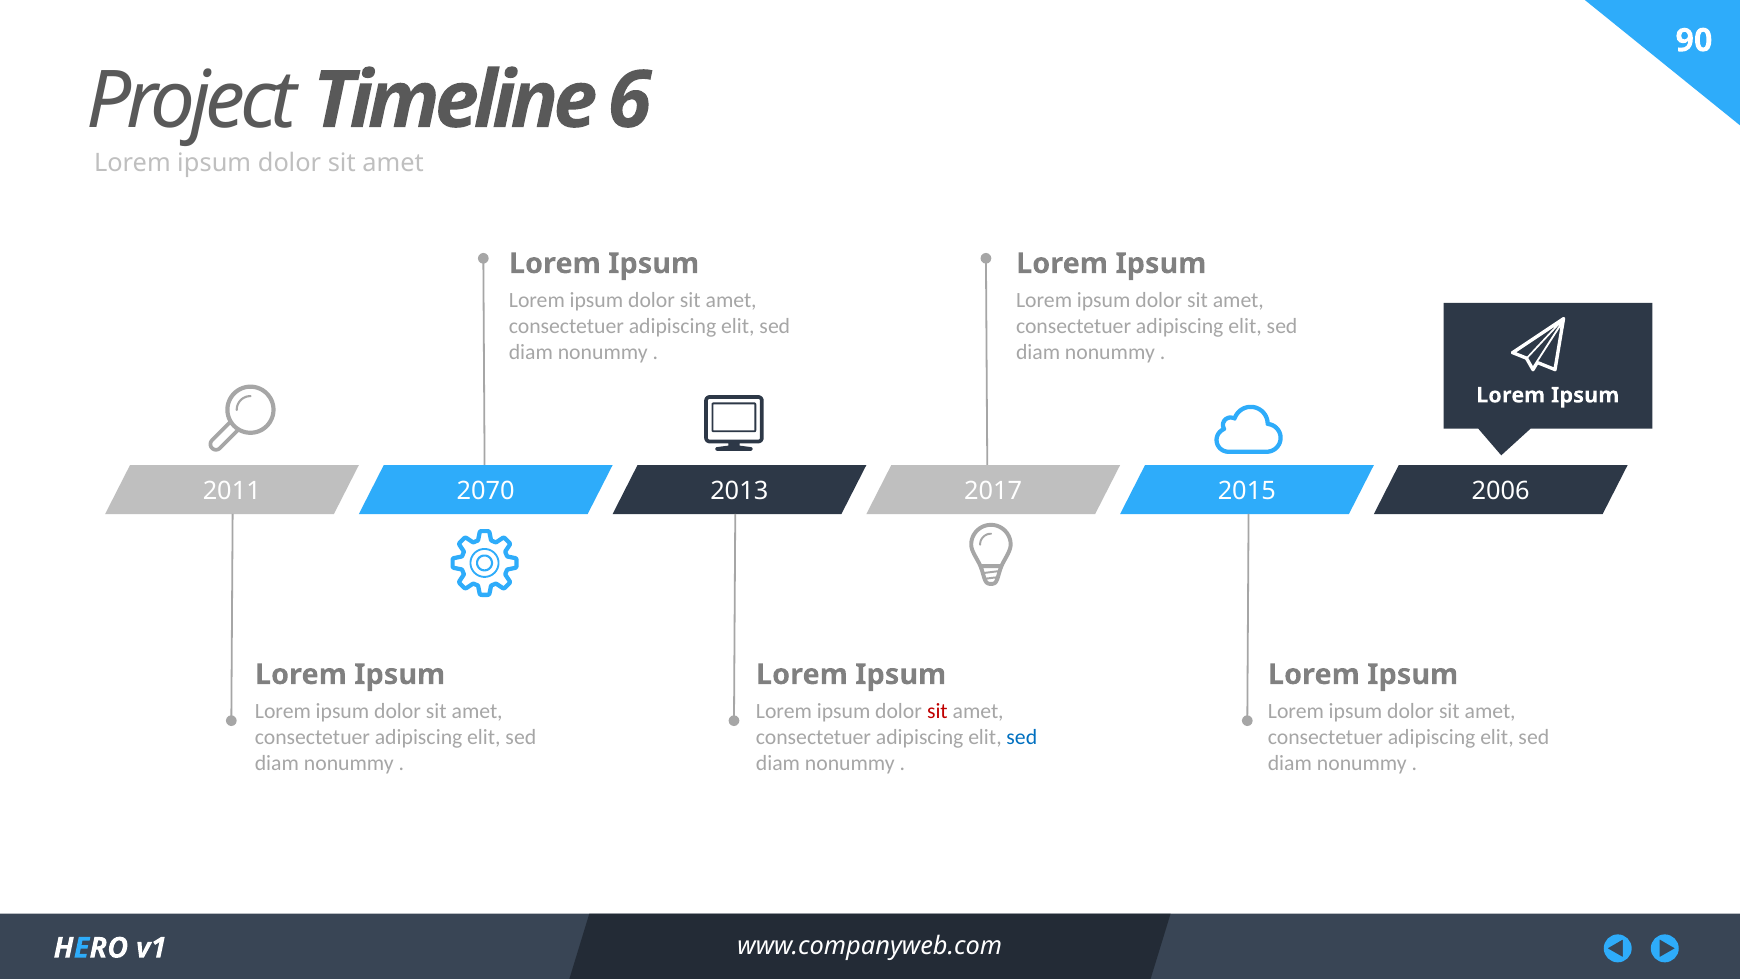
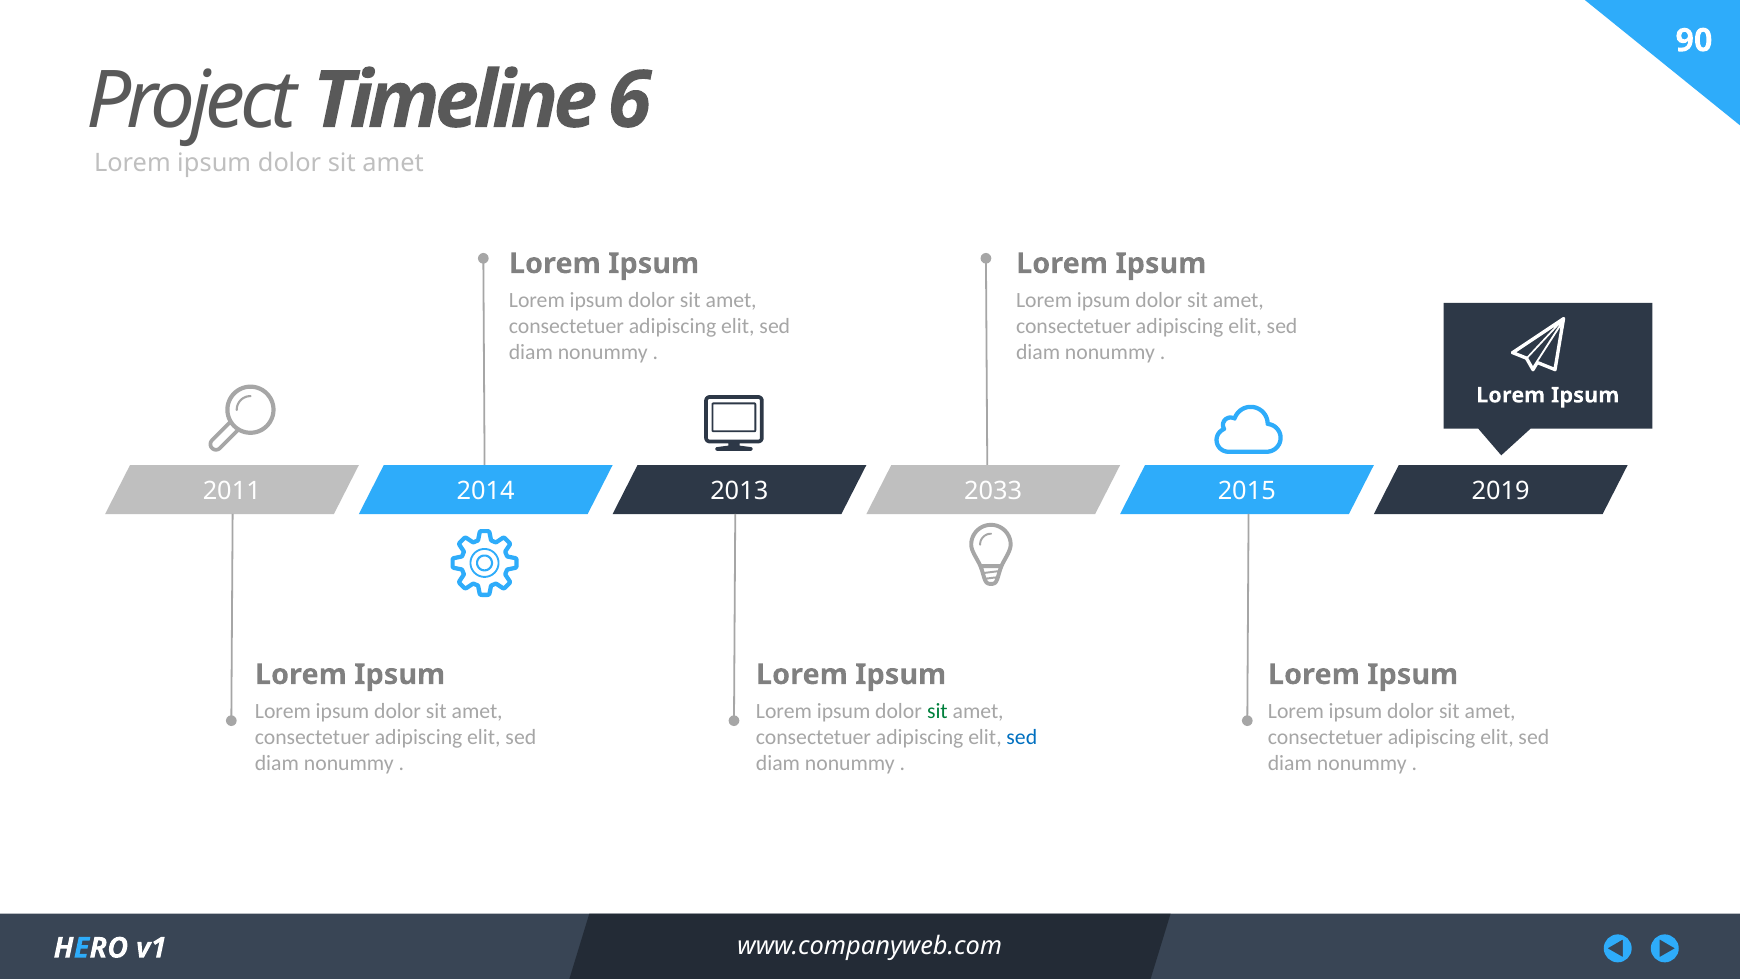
2070: 2070 -> 2014 (486, 491)
2017: 2017 -> 2033 (993, 491)
2006: 2006 -> 2019 (1501, 491)
sit colour: red -> green (937, 711)
